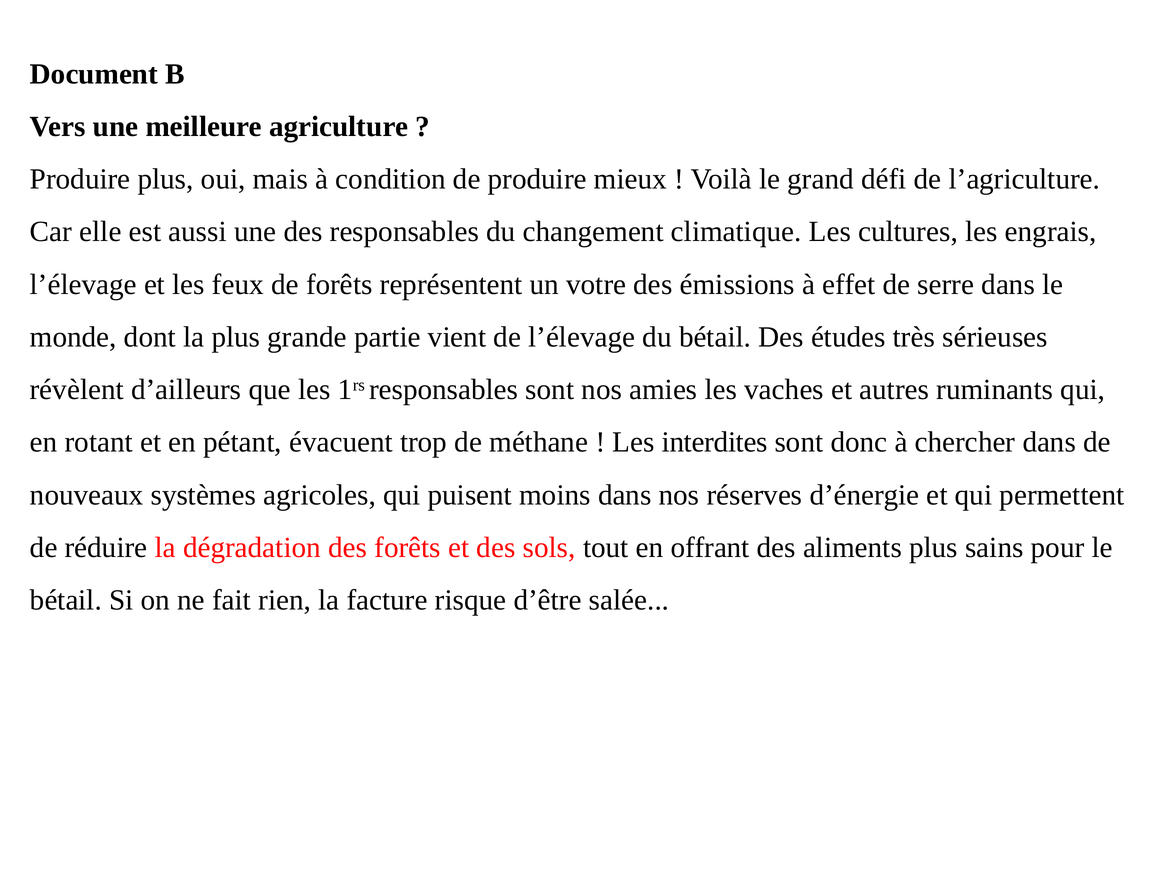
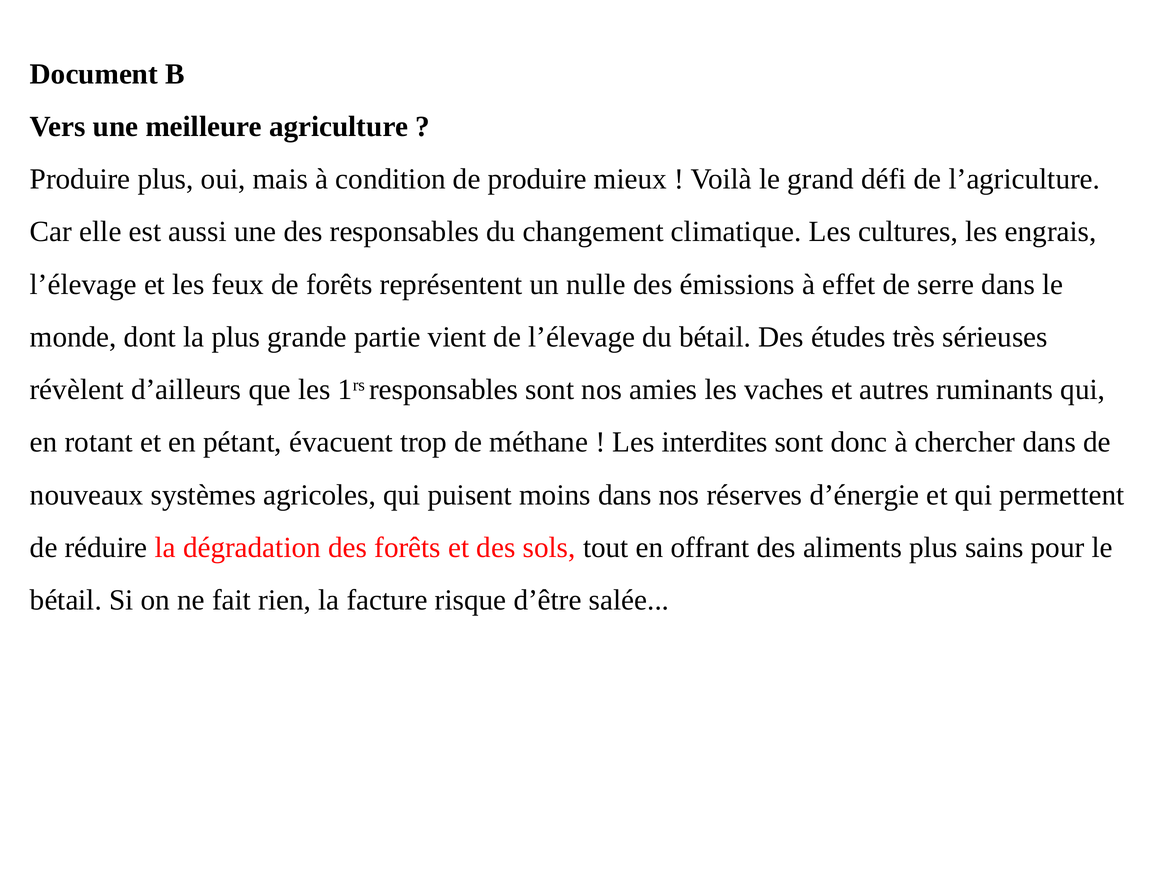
votre: votre -> nulle (596, 284)
